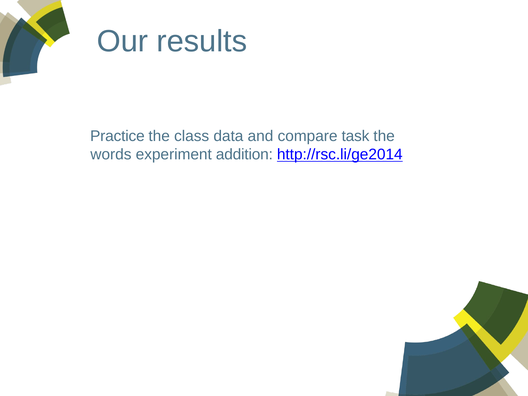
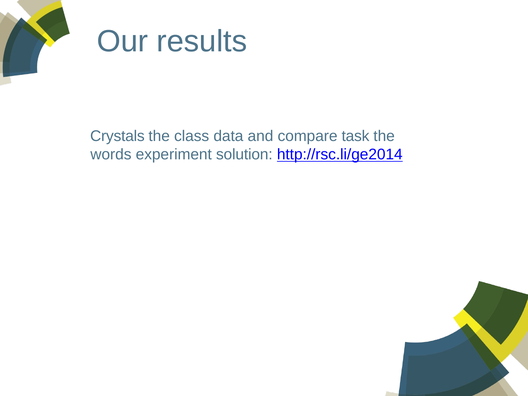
Practice: Practice -> Crystals (117, 136)
addition: addition -> solution (244, 155)
